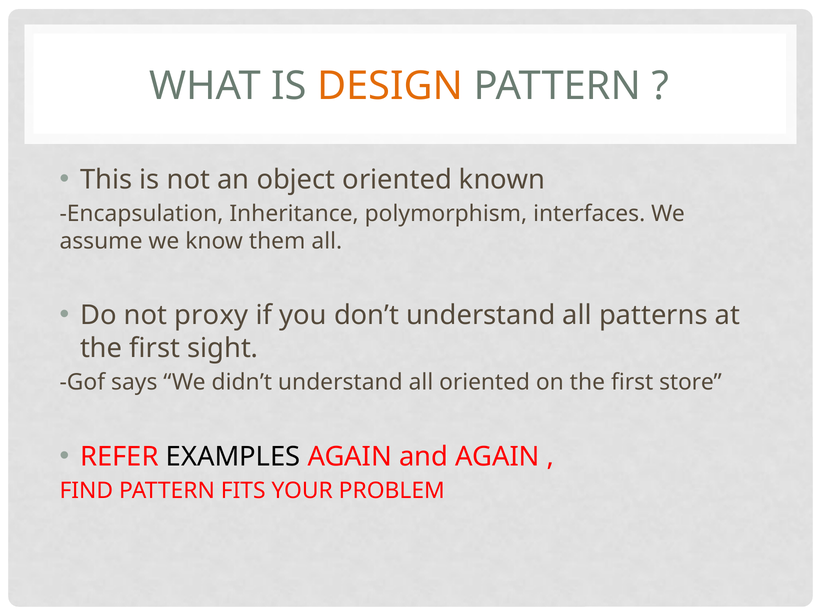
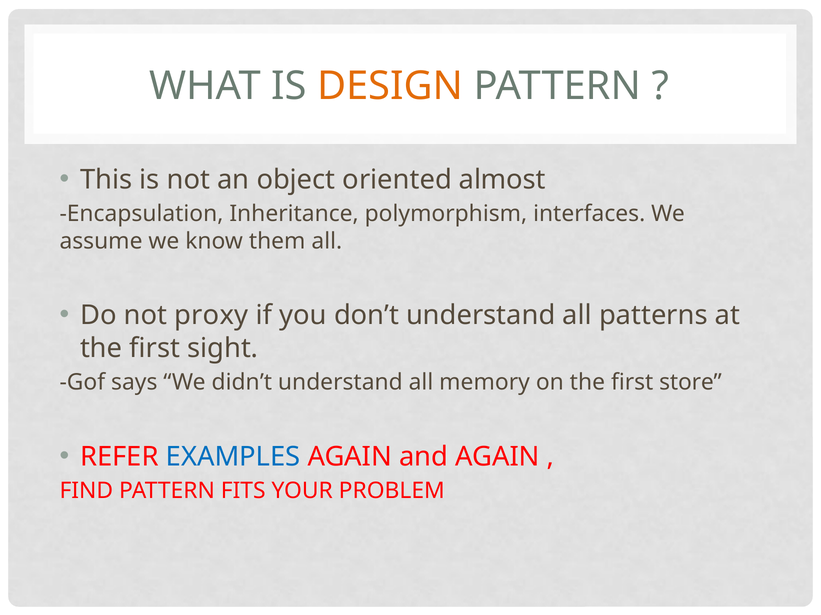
known: known -> almost (502, 180)
all oriented: oriented -> memory (485, 383)
EXAMPLES colour: black -> blue (233, 457)
